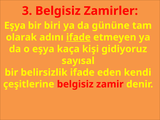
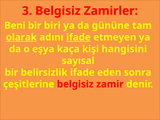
Eşya: Eşya -> Beni (15, 26)
olarak underline: none -> present (21, 37)
gidiyoruz: gidiyoruz -> hangisini (124, 49)
kendi: kendi -> sonra (138, 72)
